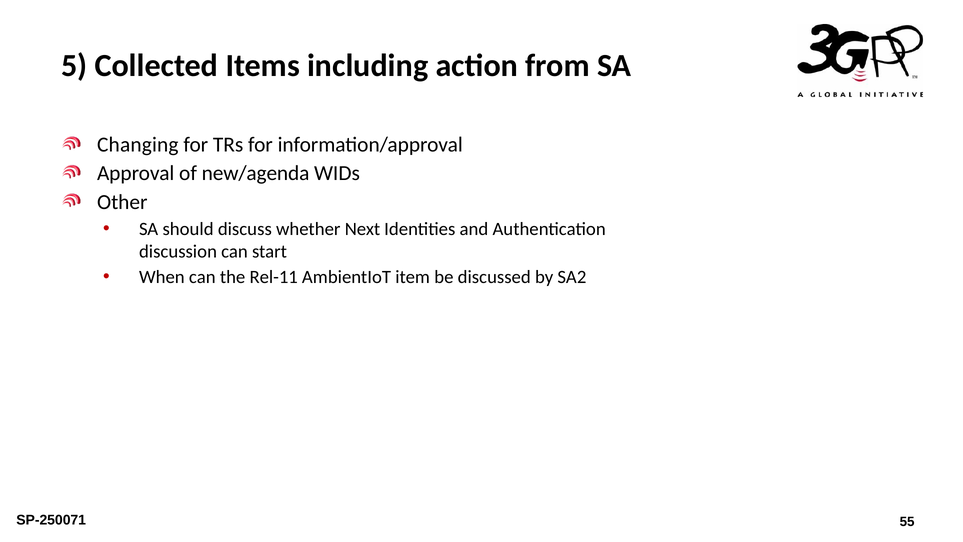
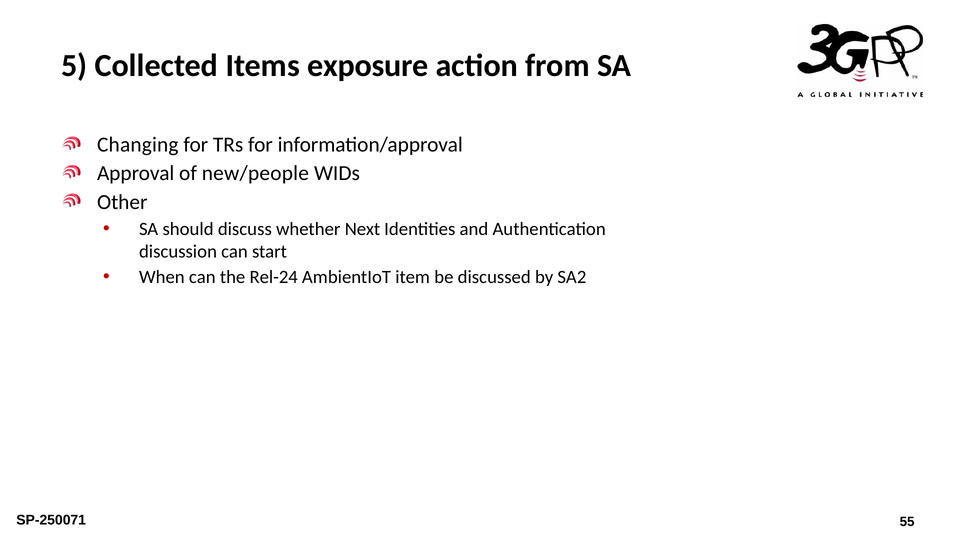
including: including -> exposure (368, 65)
new/agenda: new/agenda -> new/people (255, 173)
Rel-11: Rel-11 -> Rel-24 (274, 277)
